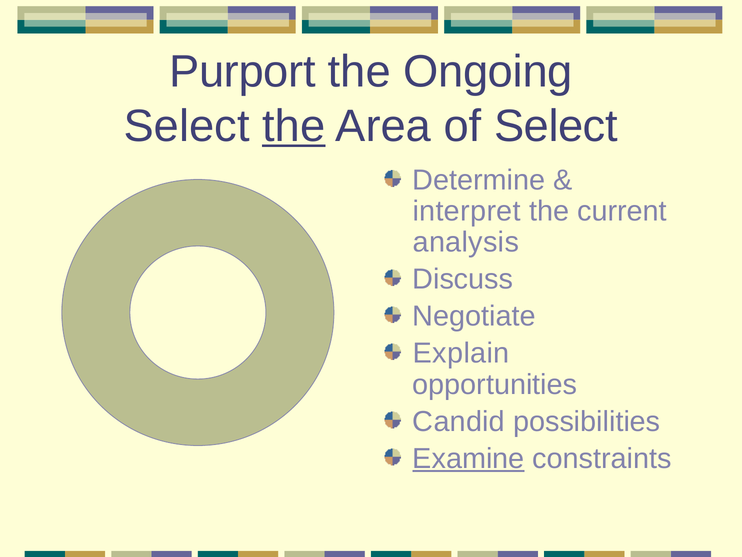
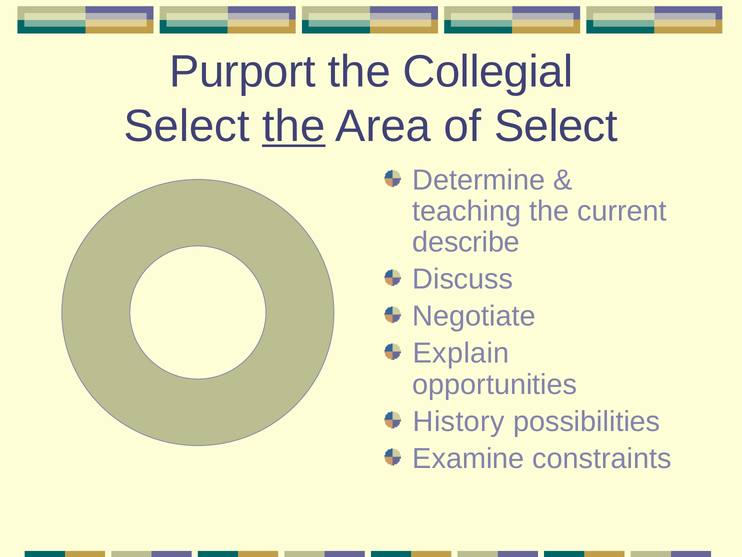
Ongoing: Ongoing -> Collegial (488, 72)
interpret: interpret -> teaching (467, 211)
analysis: analysis -> describe (466, 242)
Candid: Candid -> History (459, 421)
Examine underline: present -> none (468, 458)
